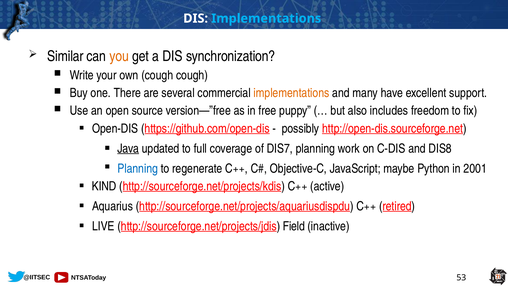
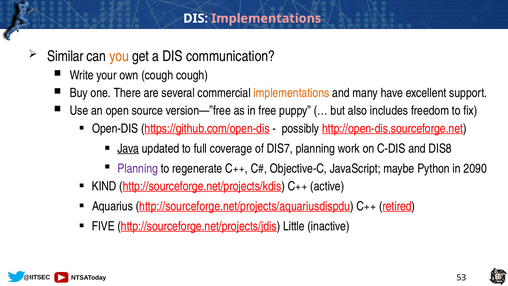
Implementations colour: light blue -> pink (266, 18)
synchronization: synchronization -> communication (231, 56)
Planning colour: blue -> purple (138, 168)
2001: 2001 -> 2090 (475, 168)
LIVE: LIVE -> FIVE (103, 226)
Field: Field -> Little (294, 226)
